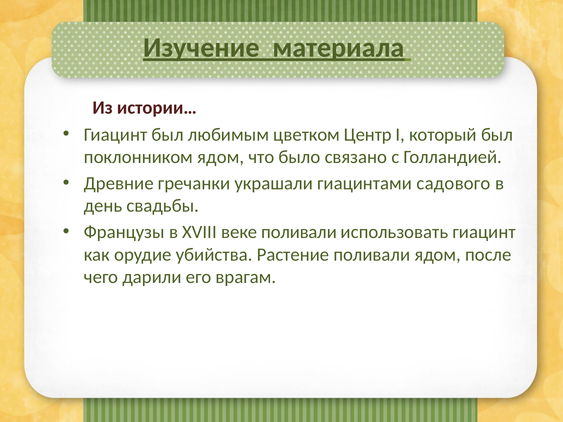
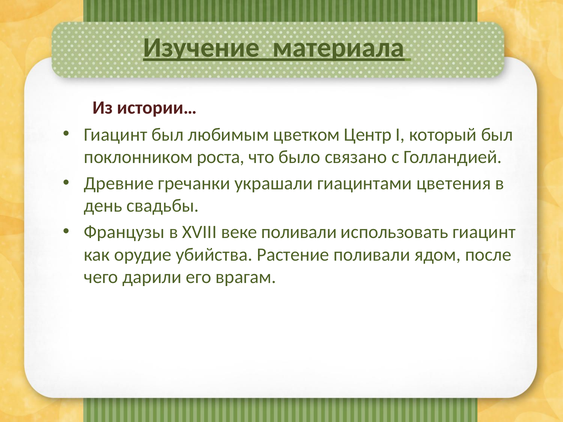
поклонником ядом: ядом -> роста (221, 157)
садового: садового -> цветения (454, 183)
